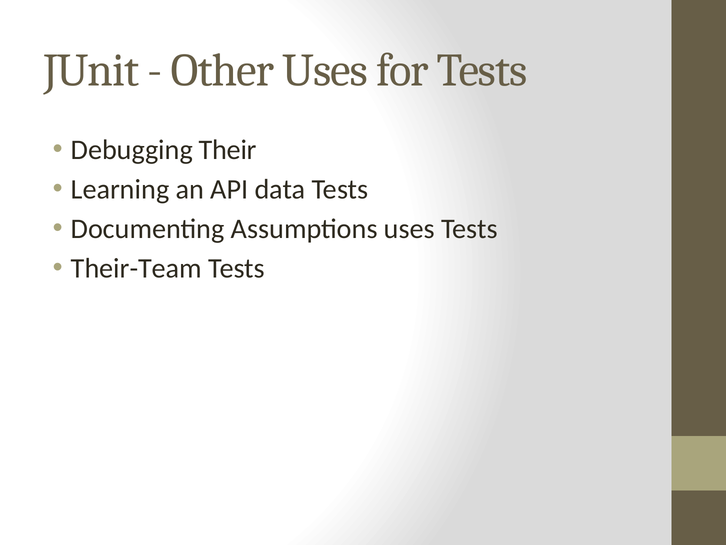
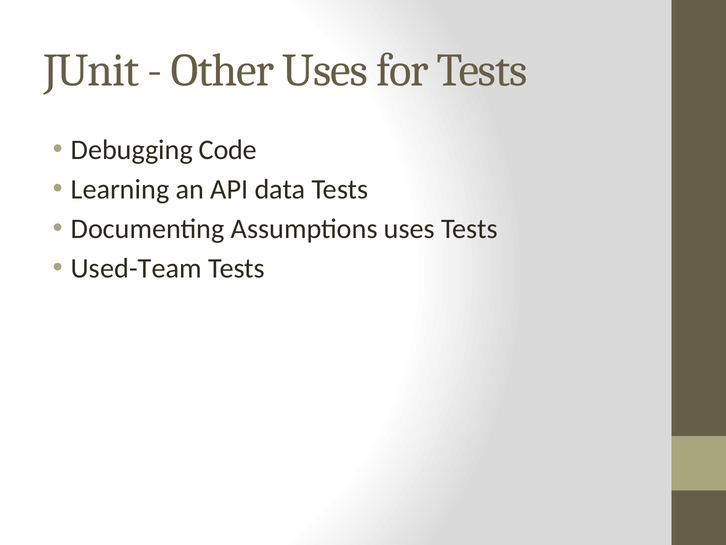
Their: Their -> Code (228, 150)
Their-Team: Their-Team -> Used-Team (136, 268)
